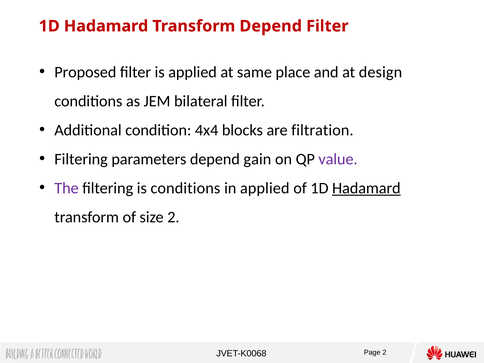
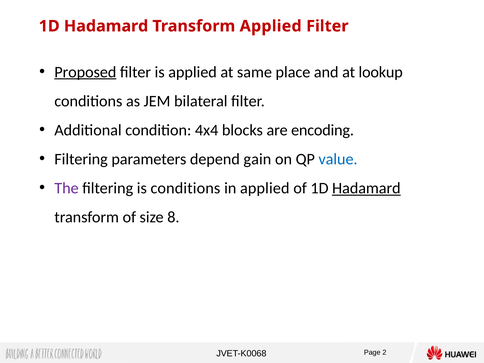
Transform Depend: Depend -> Applied (271, 26)
Proposed underline: none -> present (85, 72)
design: design -> lookup (381, 72)
filtration: filtration -> encoding (323, 130)
value colour: purple -> blue (338, 159)
size 2: 2 -> 8 (173, 217)
